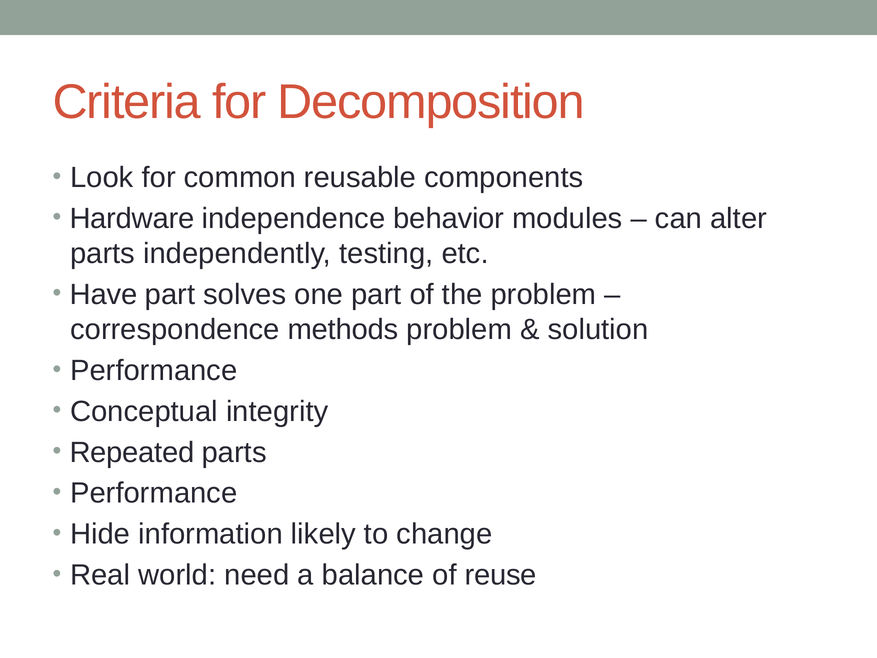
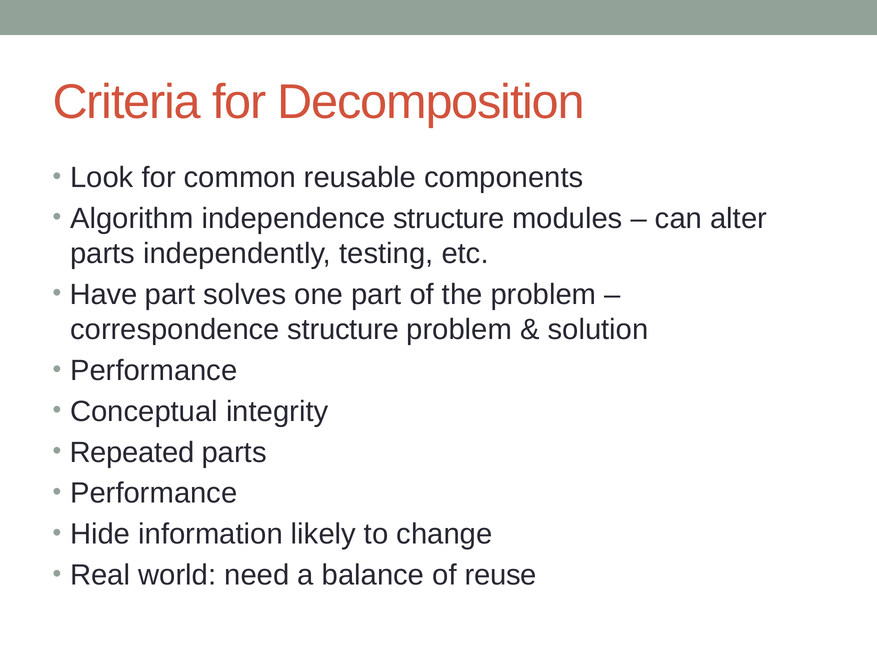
Hardware: Hardware -> Algorithm (132, 218)
independence behavior: behavior -> structure (449, 218)
correspondence methods: methods -> structure (343, 329)
